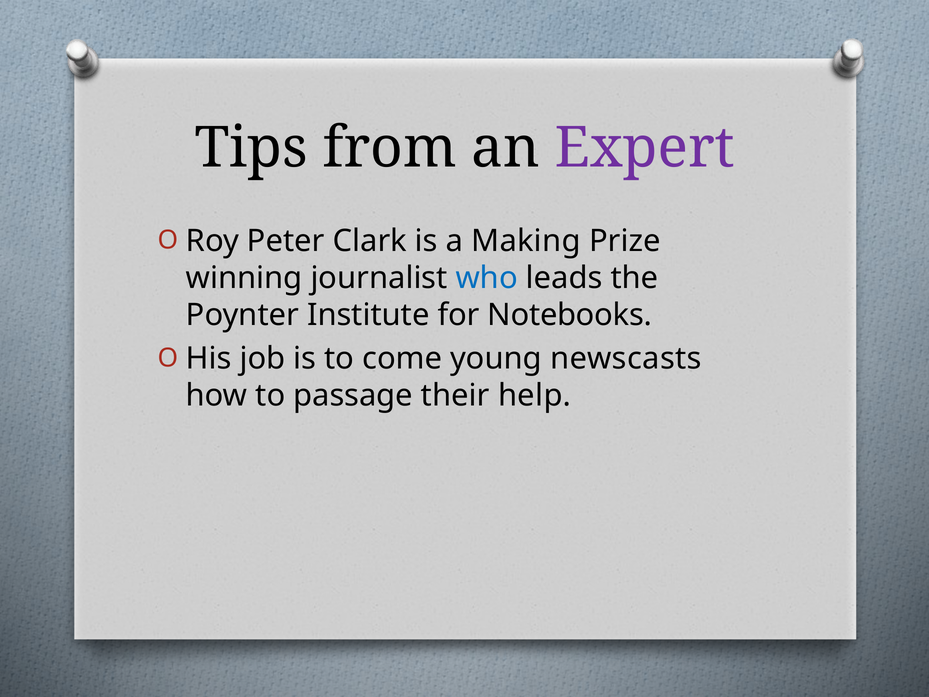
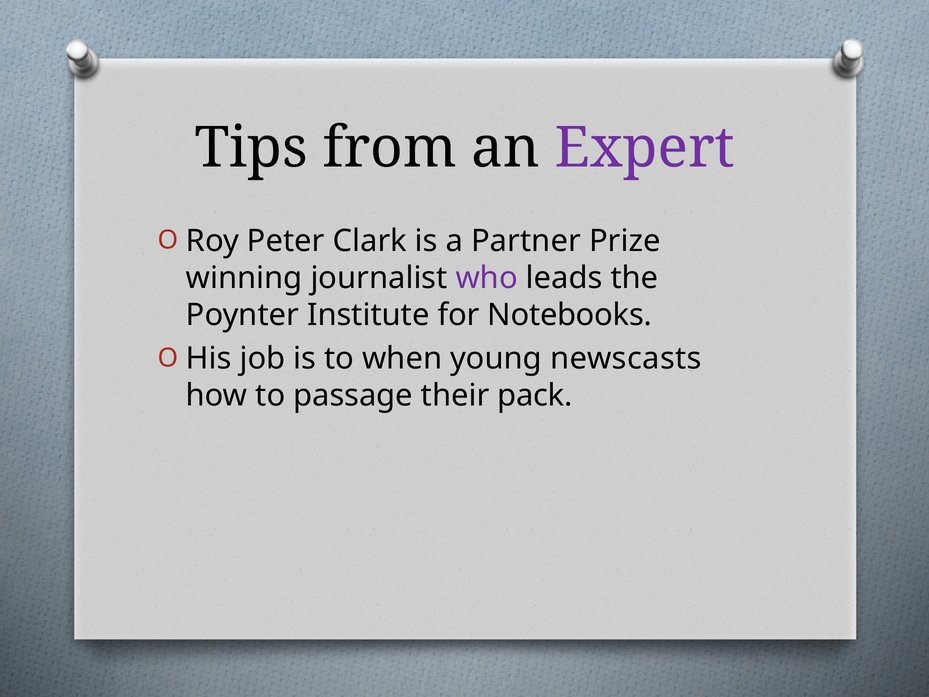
Making: Making -> Partner (526, 241)
who colour: blue -> purple (487, 278)
come: come -> when (402, 358)
help: help -> pack (535, 396)
